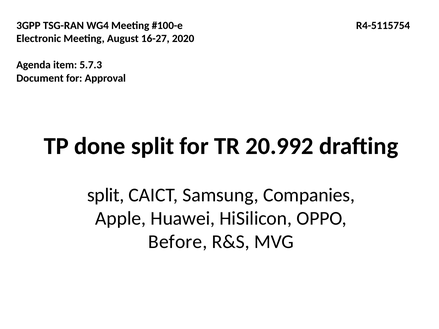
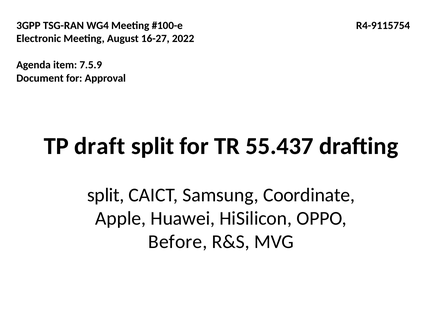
R4-5115754: R4-5115754 -> R4-9115754 (383, 26)
2020: 2020 -> 2022 (183, 39)
5.7.3: 5.7.3 -> 7.5.9 (91, 65)
done: done -> draft (100, 146)
20.992: 20.992 -> 55.437 (280, 146)
Companies: Companies -> Coordinate (309, 195)
